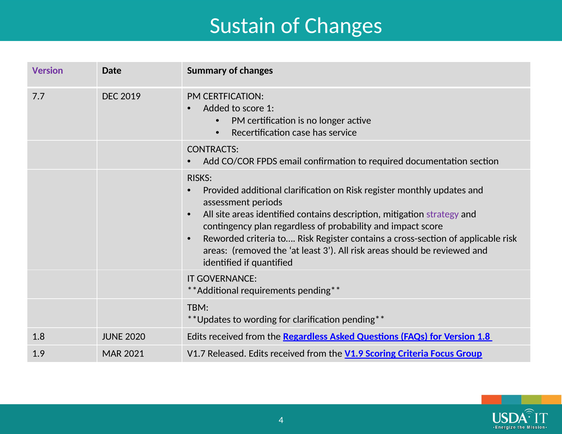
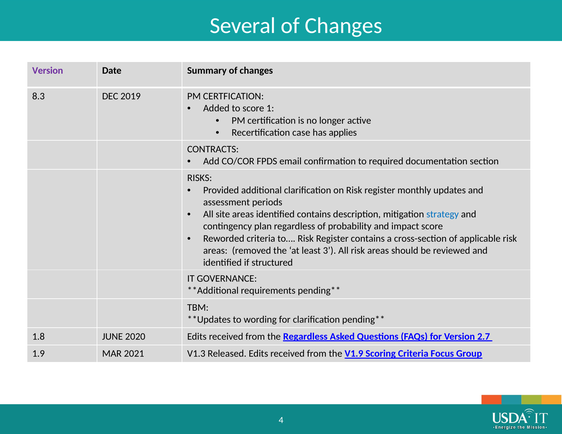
Sustain: Sustain -> Several (243, 26)
7.7: 7.7 -> 8.3 (38, 96)
service: service -> applies (343, 133)
strategy colour: purple -> blue (443, 214)
quantified: quantified -> structured (272, 263)
Version 1.8: 1.8 -> 2.7 (484, 337)
V1.7: V1.7 -> V1.3 (196, 354)
